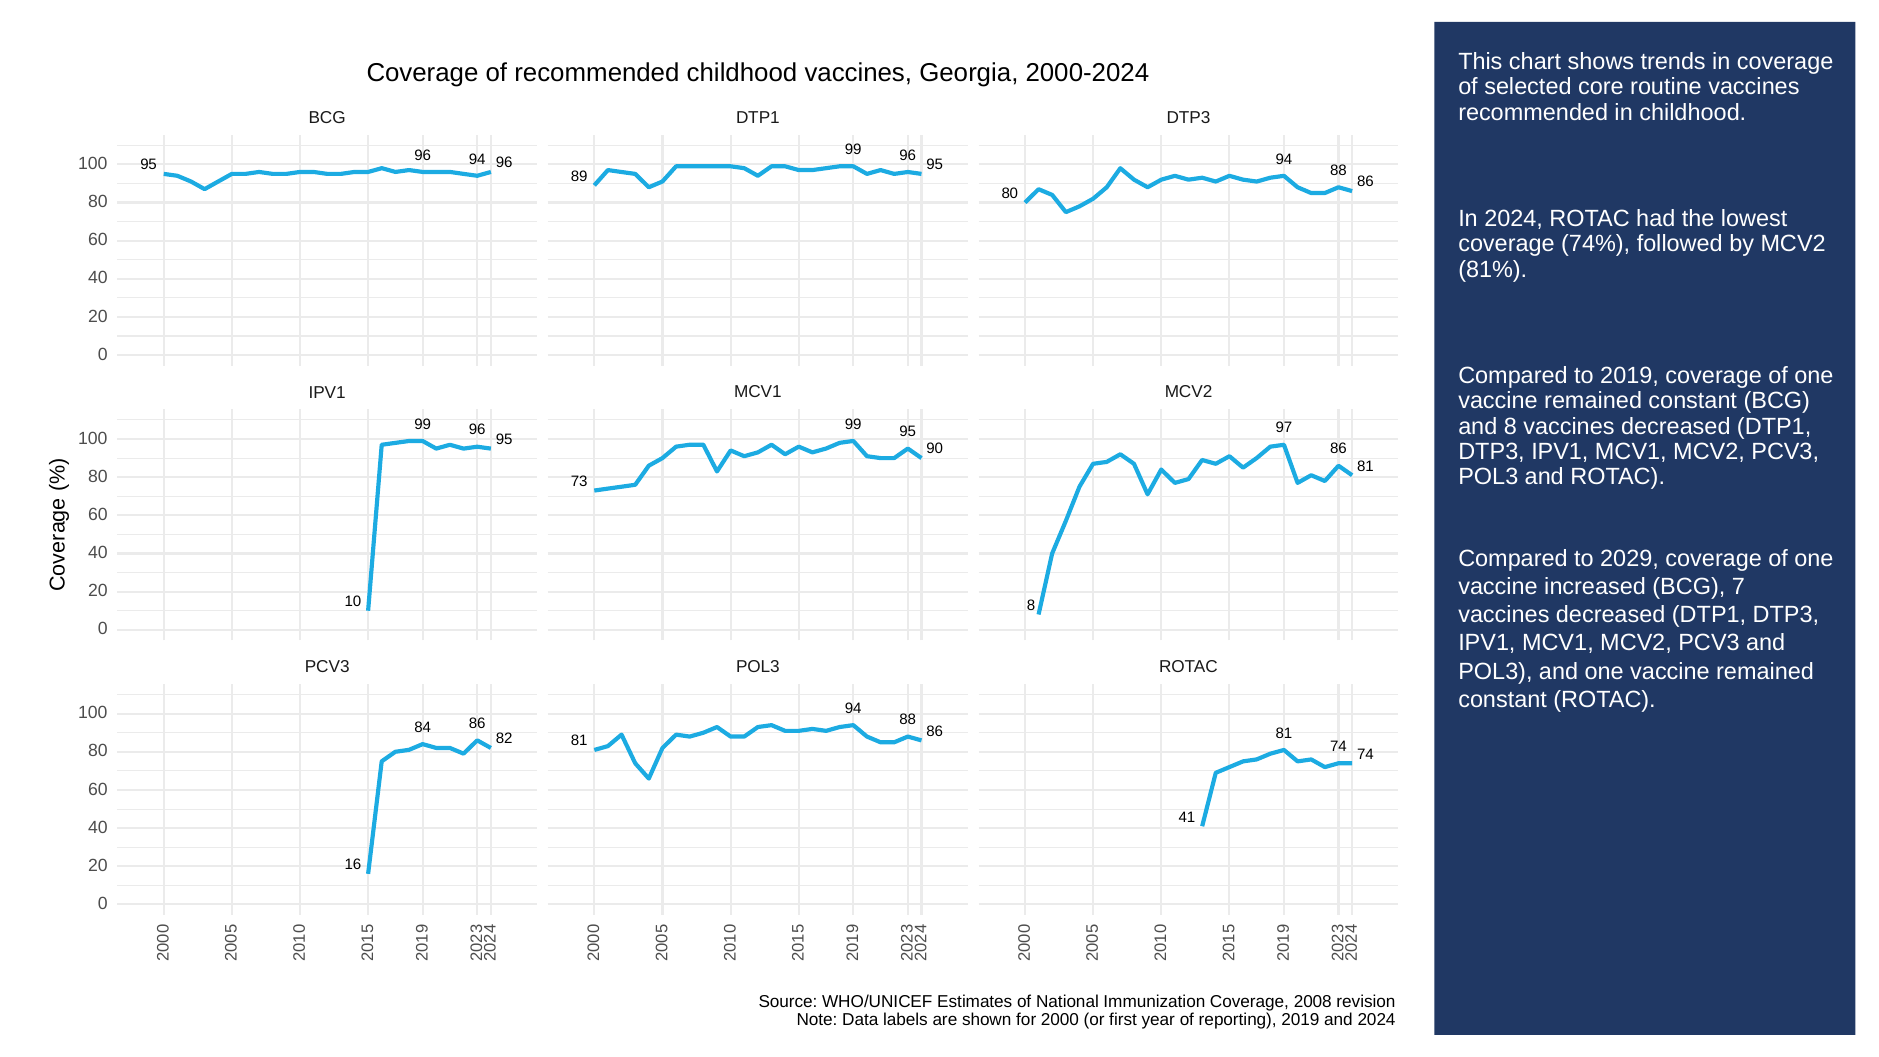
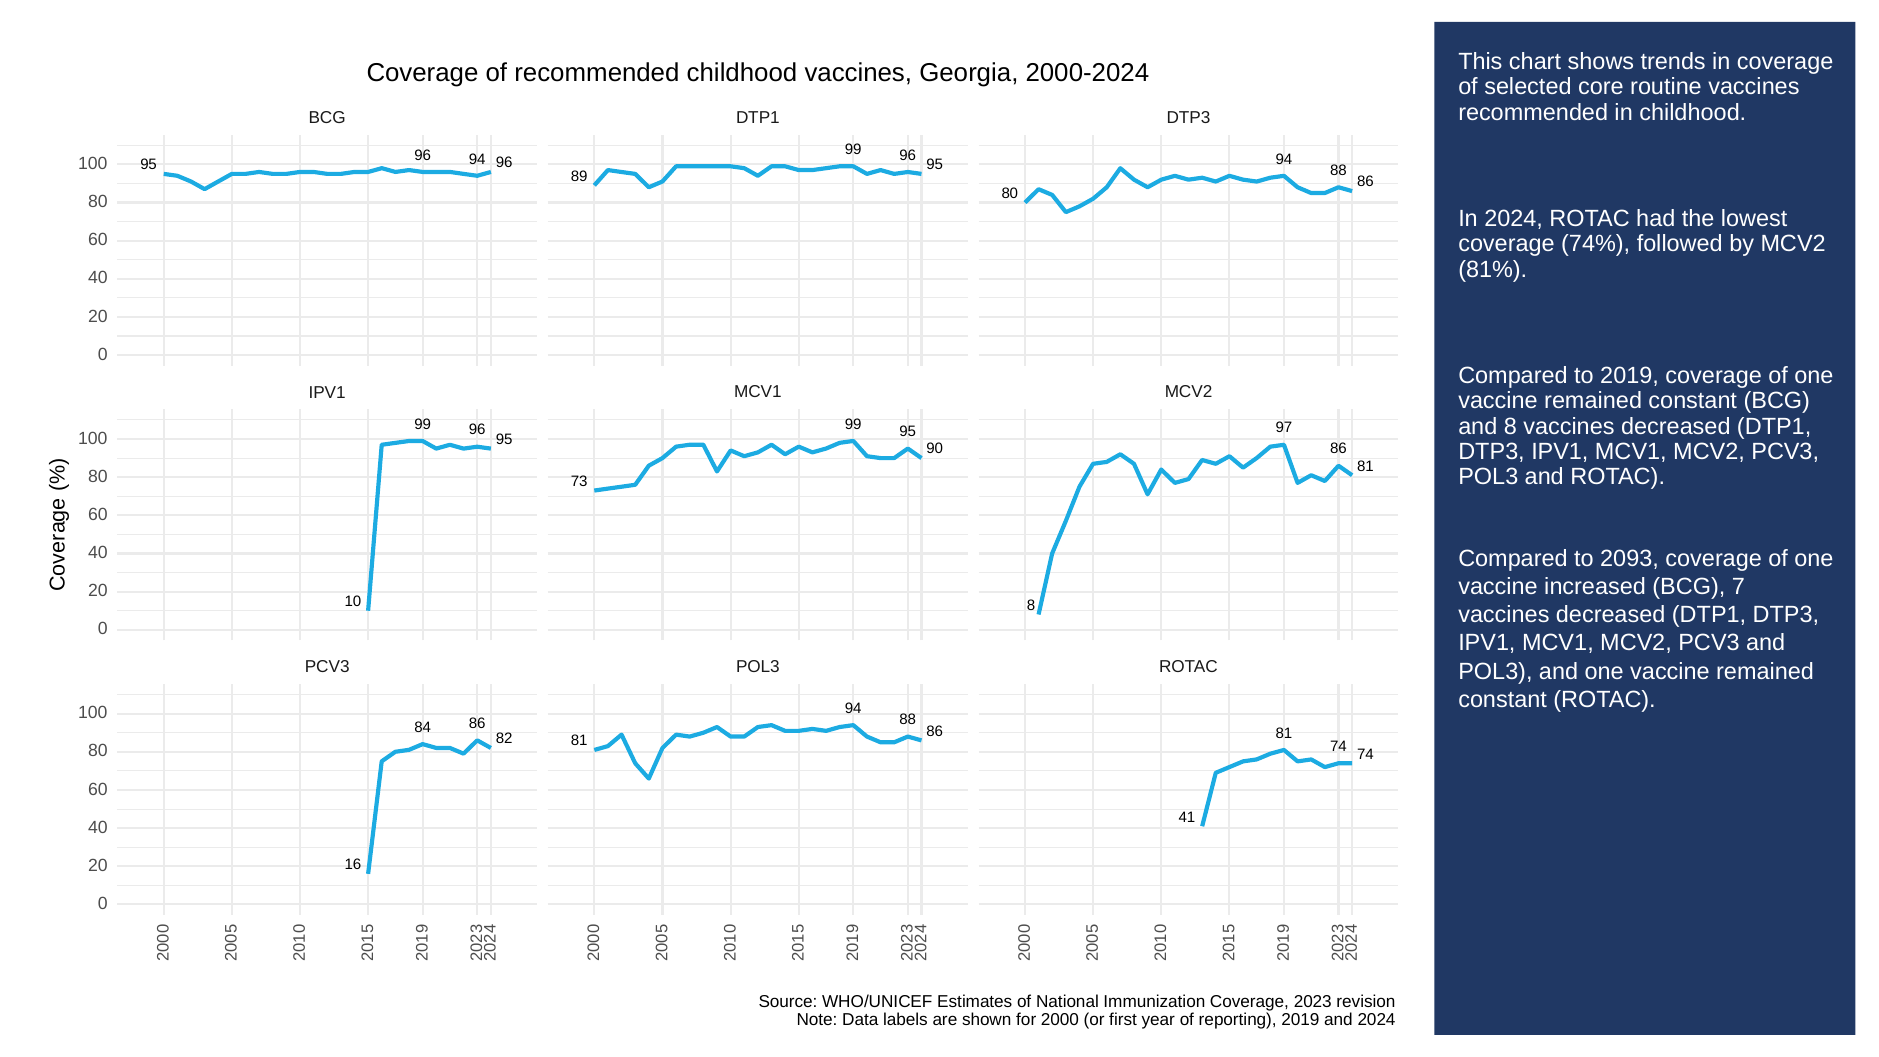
2029: 2029 -> 2093 (1630, 559)
2008: 2008 -> 2023 (1313, 1001)
